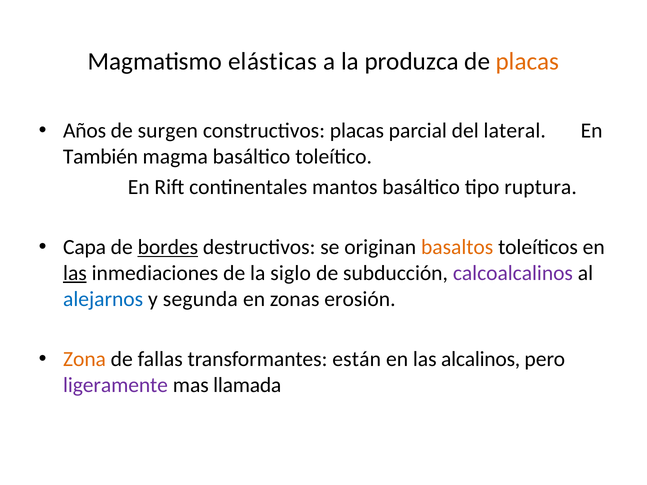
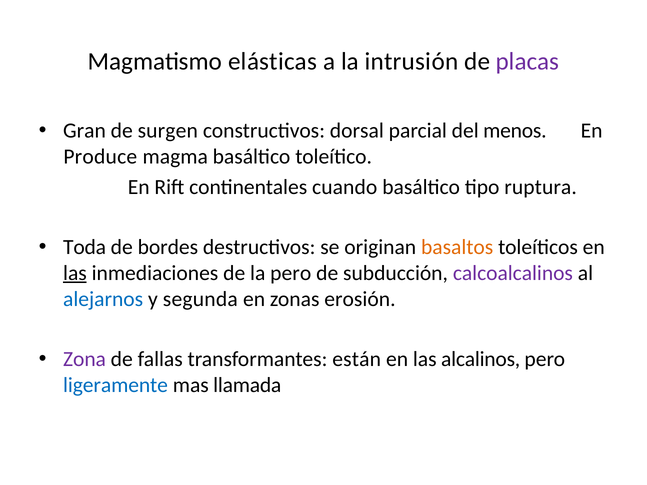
produzca: produzca -> intrusión (412, 62)
placas colour: orange -> purple (527, 62)
Años: Años -> Gran (84, 131)
constructivos placas: placas -> dorsal (357, 131)
lateral: lateral -> menos (515, 131)
También: También -> Produce (100, 157)
mantos: mantos -> cuando (345, 187)
Capa: Capa -> Toda (85, 247)
bordes underline: present -> none (168, 247)
la siglo: siglo -> pero (291, 273)
Zona colour: orange -> purple (85, 359)
ligeramente colour: purple -> blue (116, 385)
